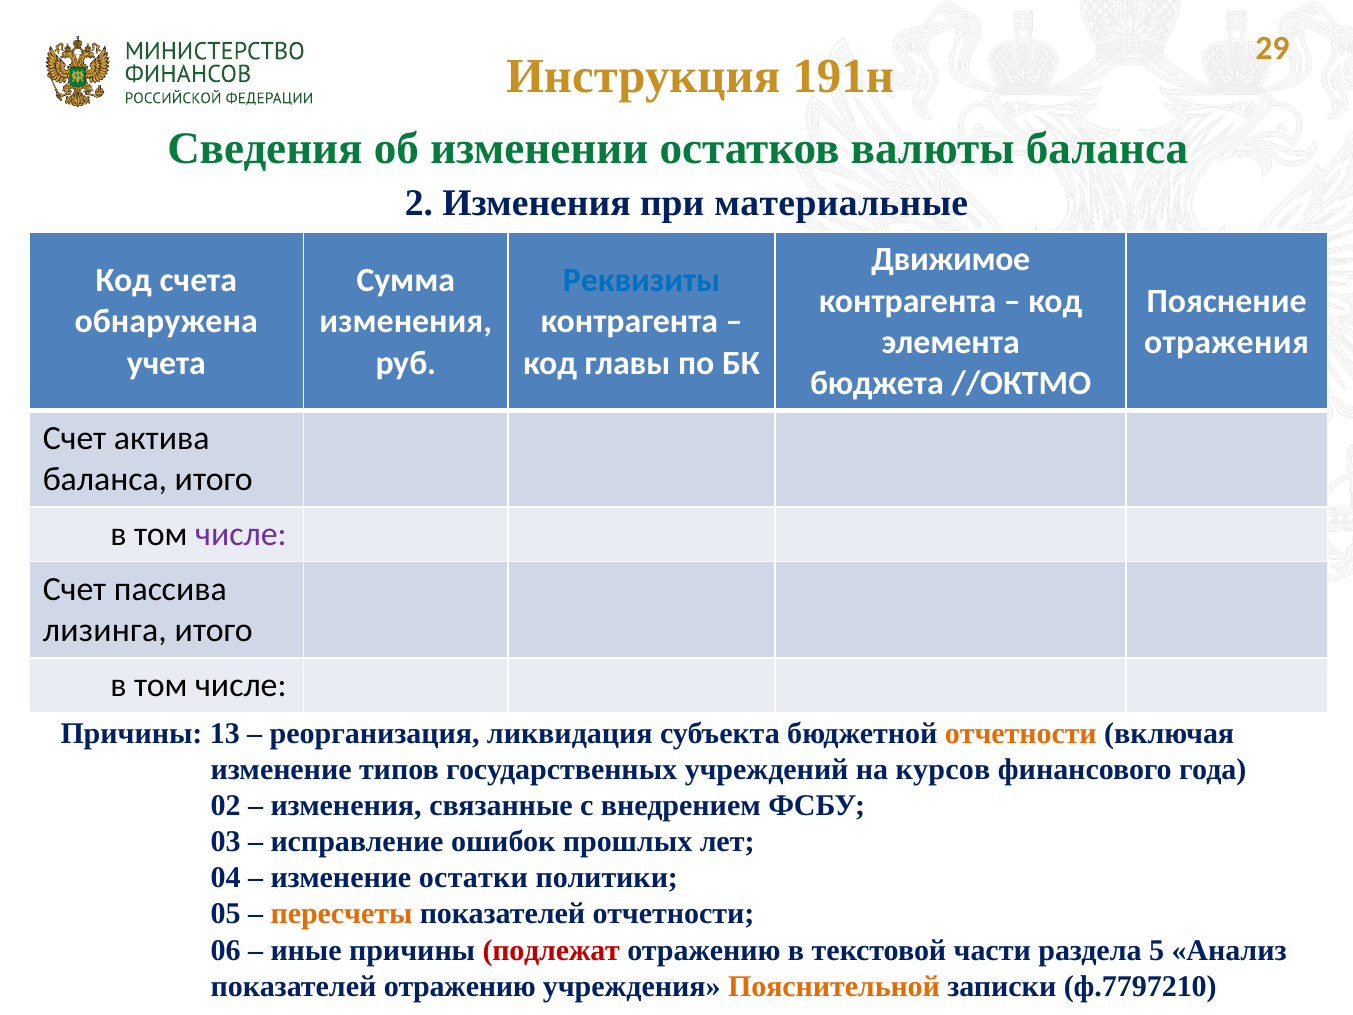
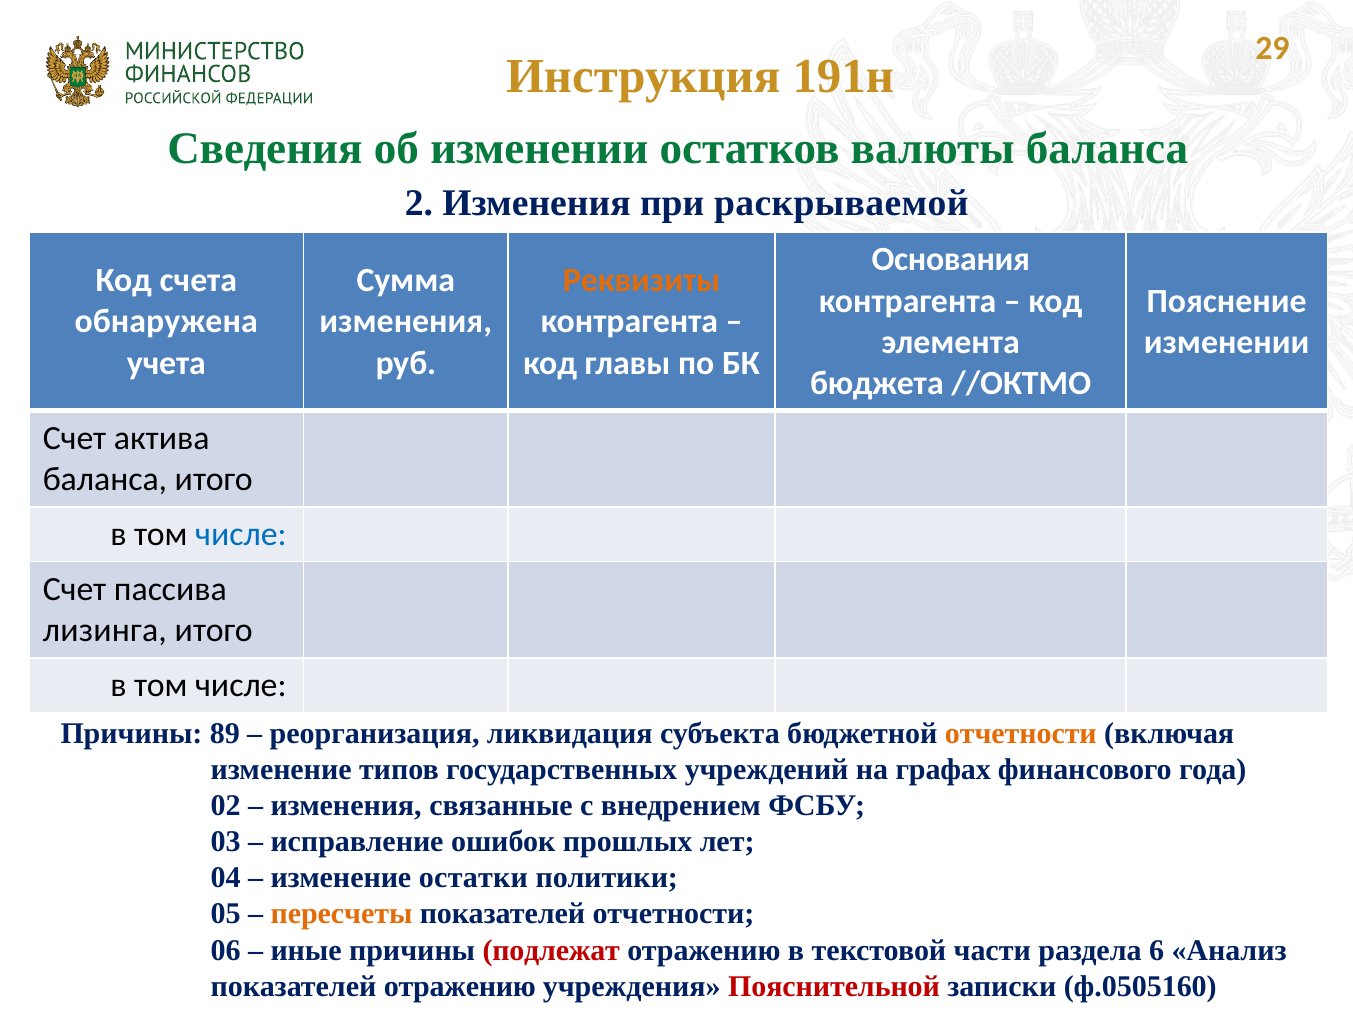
материальные: материальные -> раскрываемой (841, 203)
Движимое: Движимое -> Основания (951, 260)
Реквизиты colour: blue -> orange (642, 280)
отражения: отражения -> изменении (1227, 342)
числе colour: purple -> blue (241, 534)
13: 13 -> 89 (225, 733)
курсов: курсов -> графах (943, 770)
5: 5 -> 6 (1157, 950)
Пояснительной colour: orange -> red (834, 986)
ф.7797210: ф.7797210 -> ф.0505160 (1140, 986)
